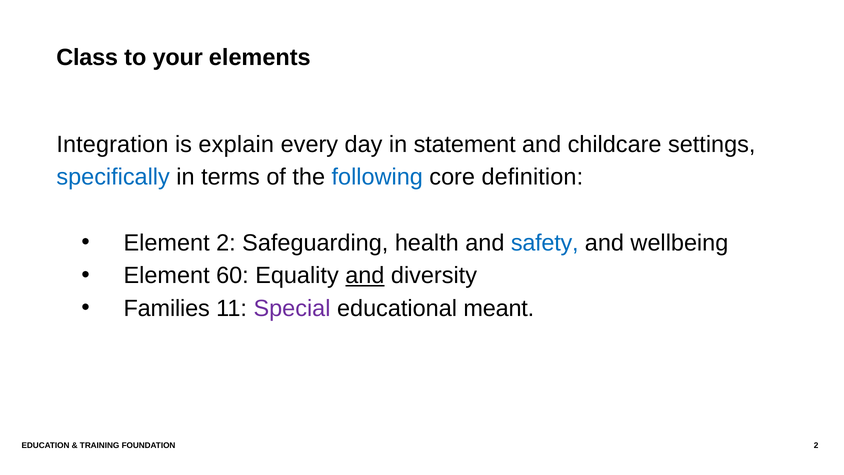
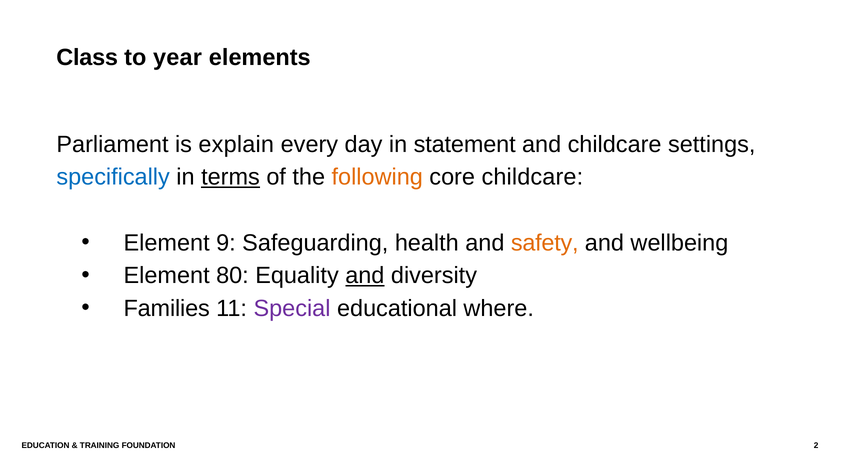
your: your -> year (177, 58)
Integration: Integration -> Parliament (112, 144)
terms underline: none -> present (230, 177)
following colour: blue -> orange (377, 177)
core definition: definition -> childcare (532, 177)
Element 2: 2 -> 9 (226, 243)
safety colour: blue -> orange (545, 243)
60: 60 -> 80 (232, 276)
meant: meant -> where (499, 308)
